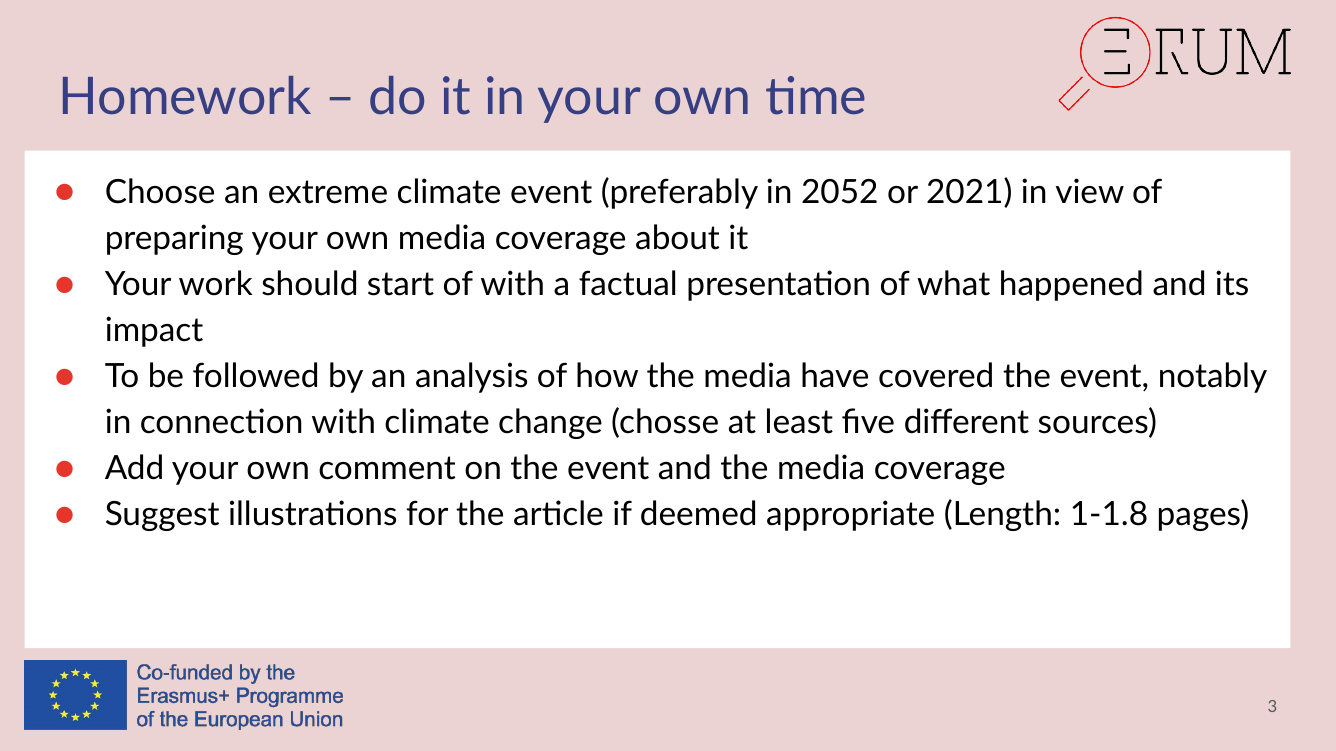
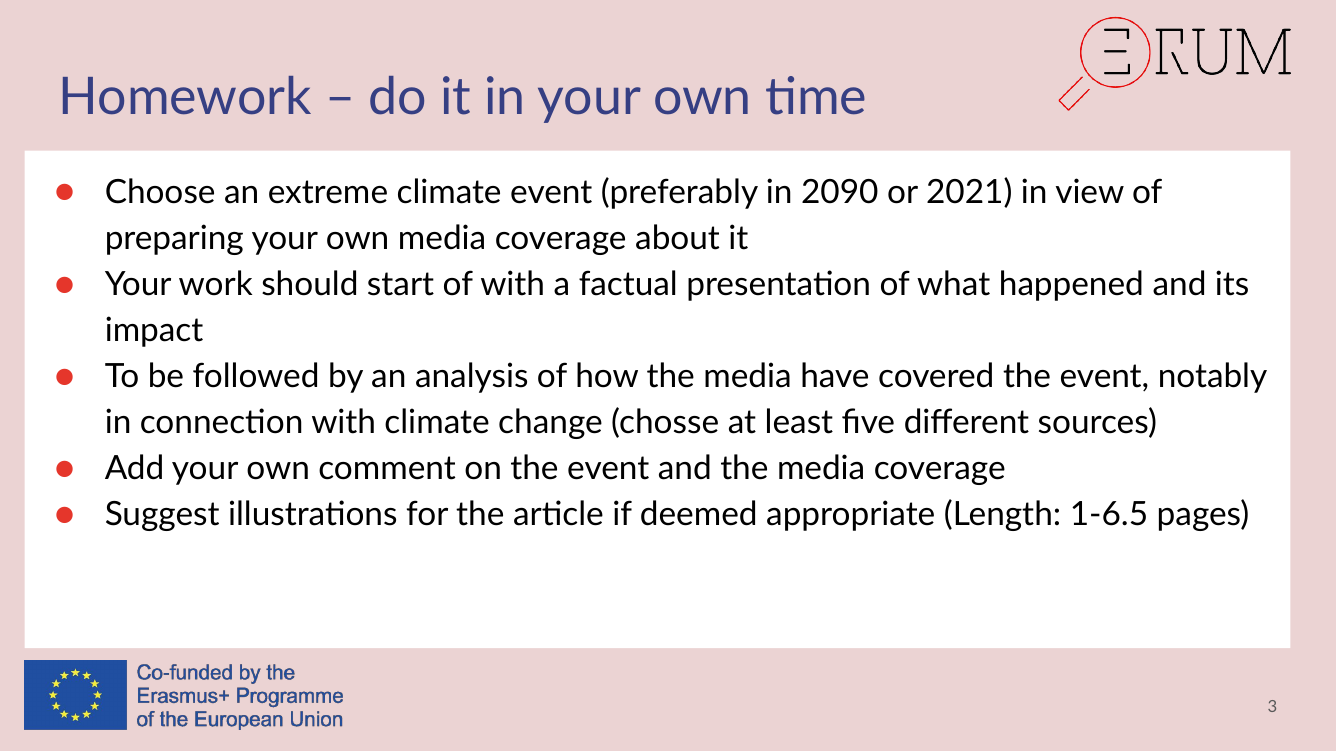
2052: 2052 -> 2090 (840, 193)
1-1.8: 1-1.8 -> 1-6.5 (1109, 515)
